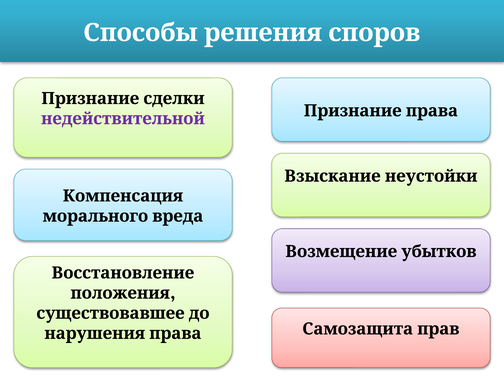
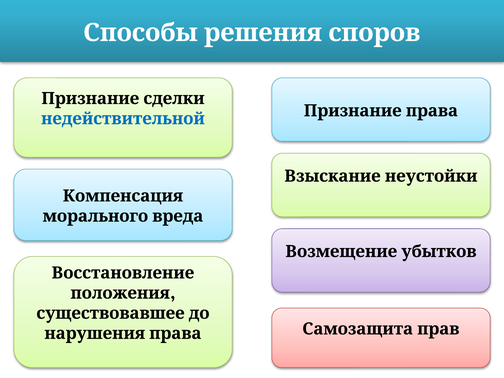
недействительной colour: purple -> blue (123, 119)
